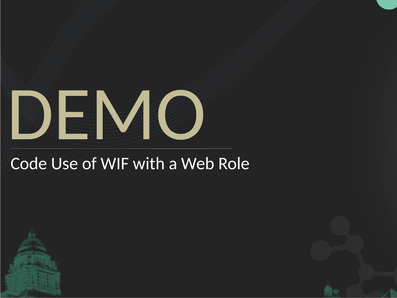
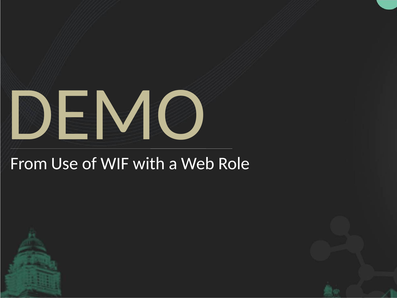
Code: Code -> From (29, 163)
